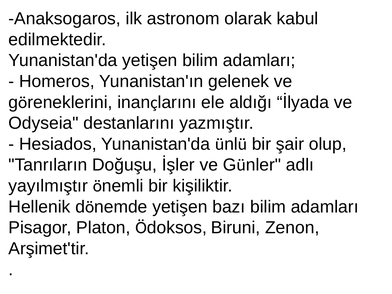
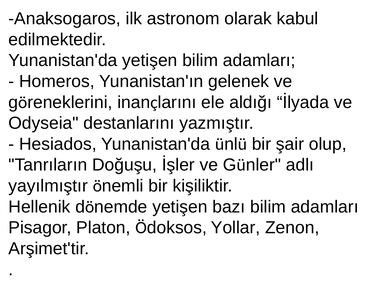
Biruni: Biruni -> Yollar (236, 228)
